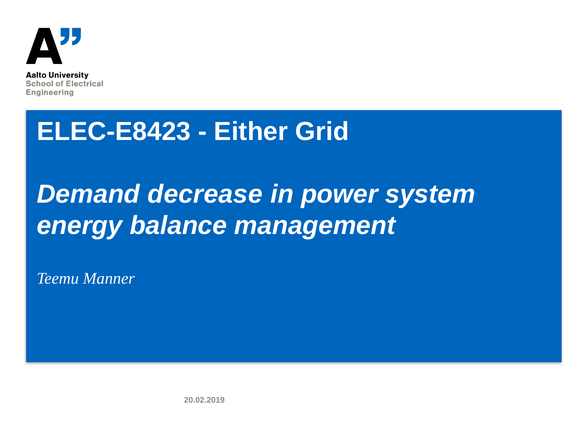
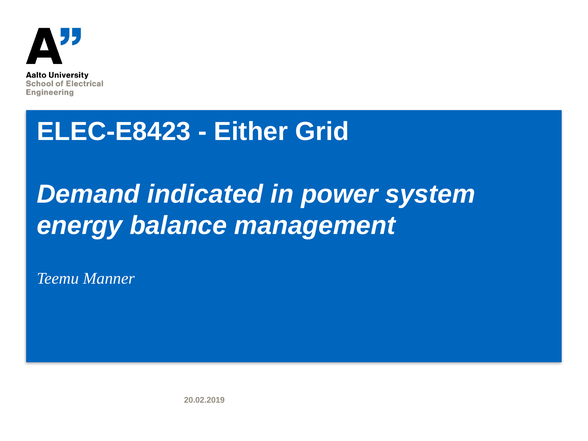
decrease: decrease -> indicated (205, 194)
